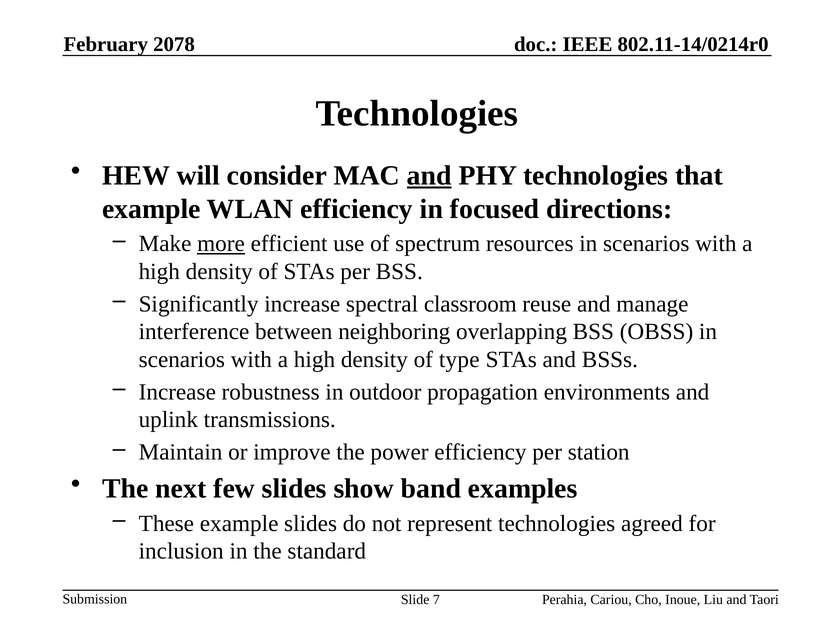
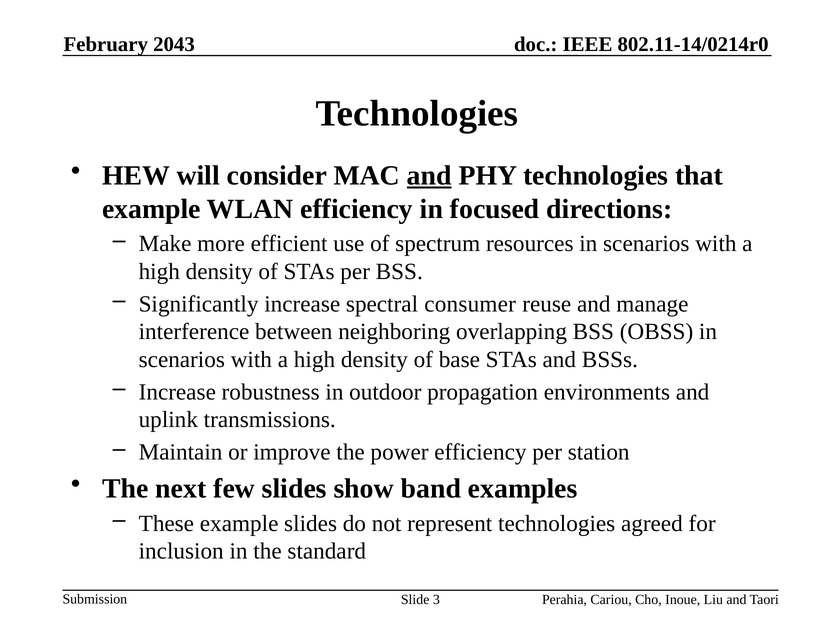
2078: 2078 -> 2043 (174, 45)
more underline: present -> none (221, 244)
classroom: classroom -> consumer (470, 304)
type: type -> base (459, 360)
7: 7 -> 3 (436, 600)
